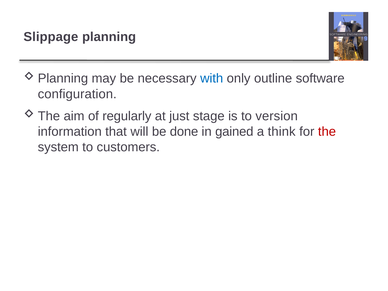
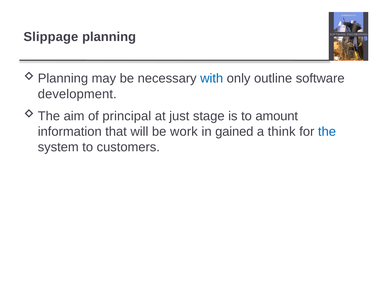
configuration: configuration -> development (77, 94)
regularly: regularly -> principal (127, 116)
version: version -> amount (277, 116)
done: done -> work (184, 132)
the colour: red -> blue (327, 132)
